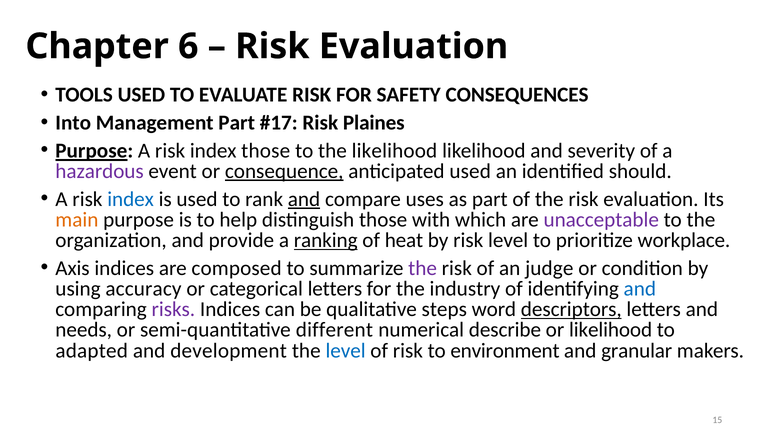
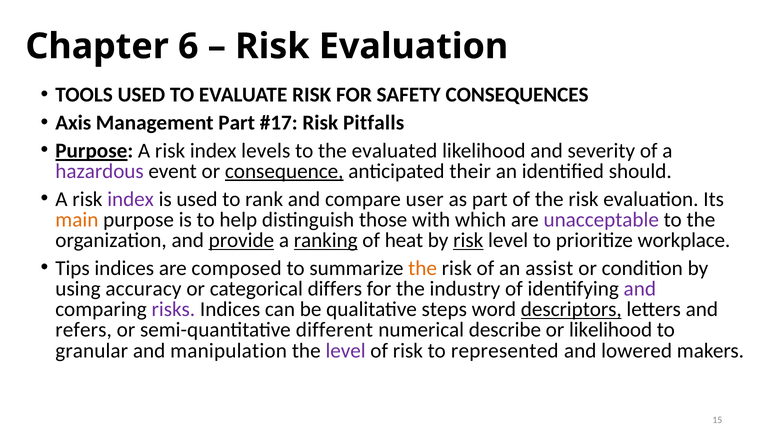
Into: Into -> Axis (73, 123)
Plaines: Plaines -> Pitfalls (374, 123)
index those: those -> levels (266, 151)
the likelihood: likelihood -> evaluated (394, 151)
anticipated used: used -> their (470, 171)
index colour: blue -> purple (131, 199)
and underline: present -> none (304, 199)
uses: uses -> user (425, 199)
provide underline: none -> present (241, 240)
risk underline: none -> present (468, 240)
Axis: Axis -> Tips (73, 268)
the colour: purple -> orange (423, 268)
judge: judge -> assist (549, 268)
categorical letters: letters -> differs (335, 289)
and colour: blue -> purple (640, 289)
needs: needs -> refers (84, 330)
adapted: adapted -> granular (92, 350)
development: development -> manipulation (229, 350)
level colour: blue -> purple (346, 350)
environment: environment -> represented (505, 350)
granular: granular -> lowered (637, 350)
